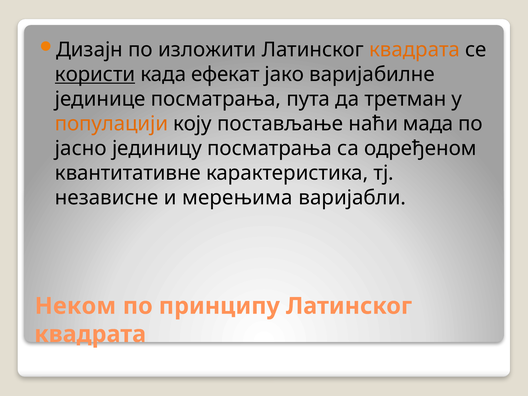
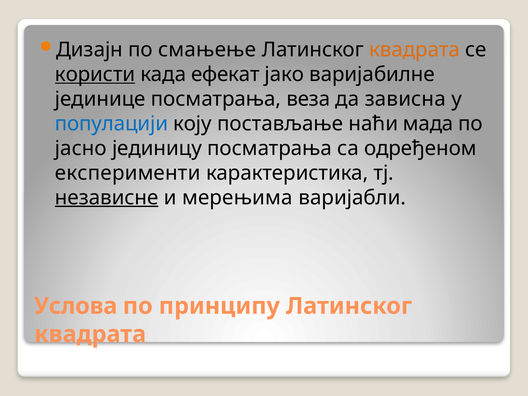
изложити: изложити -> смањење (207, 50)
пута: пута -> веза (308, 99)
третман: третман -> зависна (405, 99)
популацији colour: orange -> blue (112, 124)
квантитативне: квантитативне -> експерименти (128, 173)
независне underline: none -> present (107, 198)
Неком: Неком -> Услова (76, 306)
